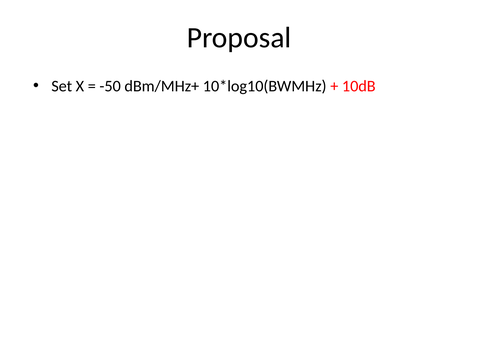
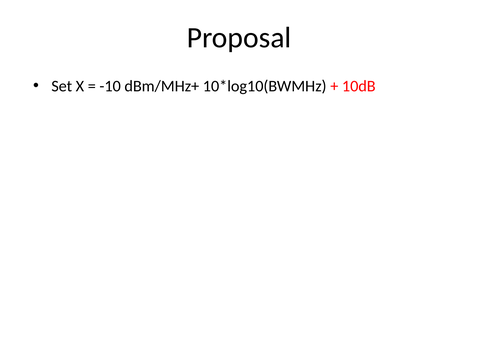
-50: -50 -> -10 (110, 86)
